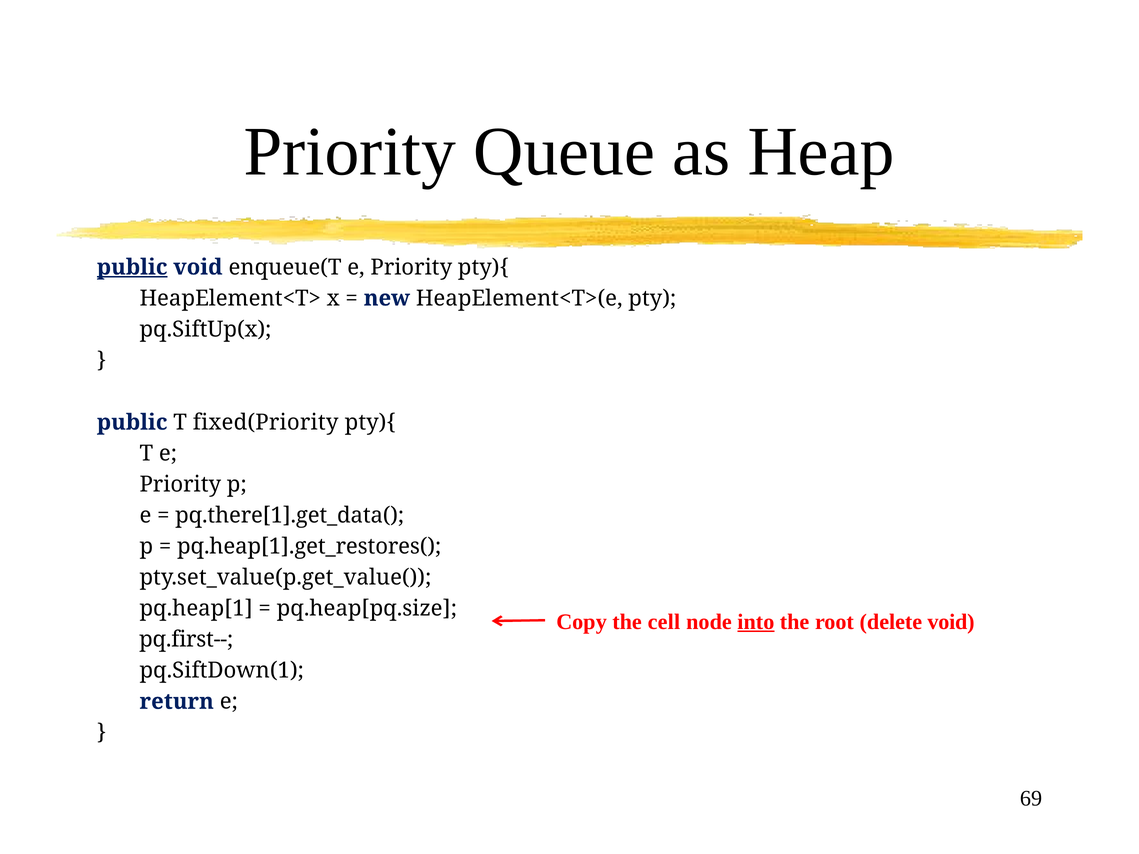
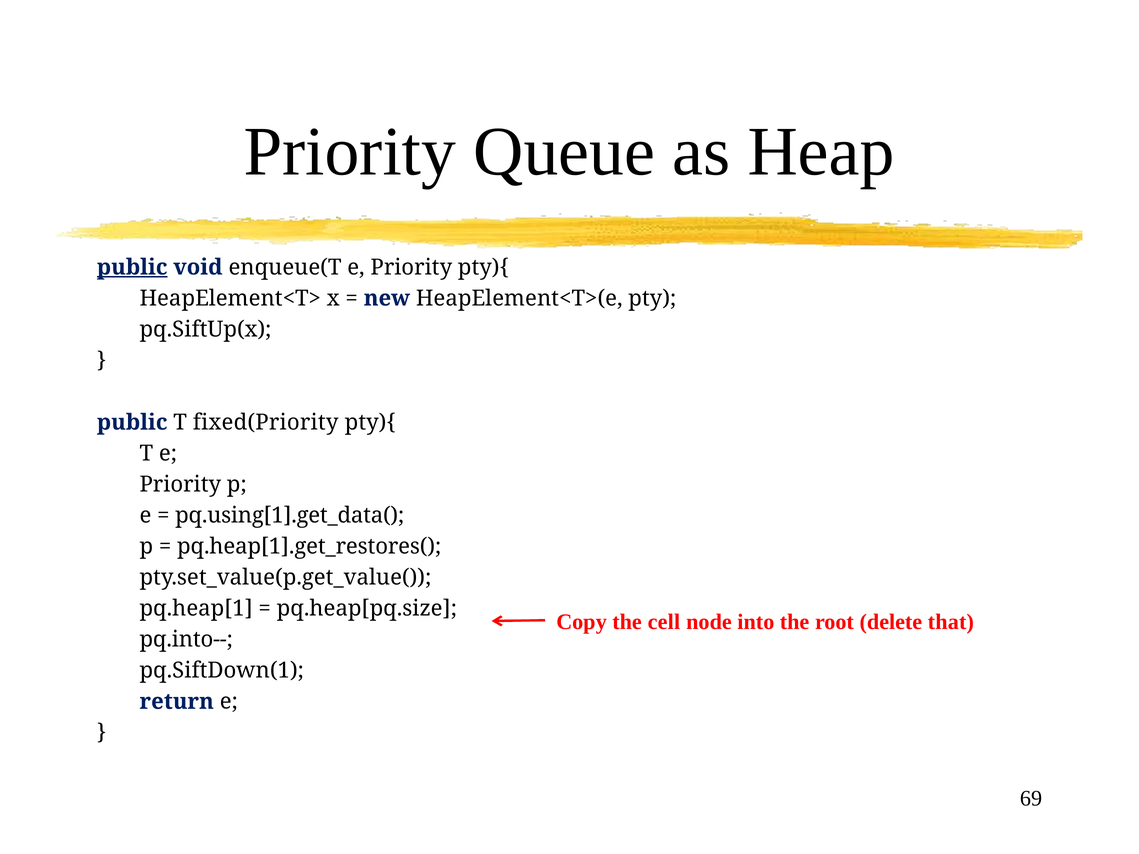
pq.there[1].get_data(: pq.there[1].get_data( -> pq.using[1].get_data( (290, 516)
into underline: present -> none (756, 622)
delete void: void -> that (951, 622)
pq.first--: pq.first-- -> pq.into-- (186, 640)
